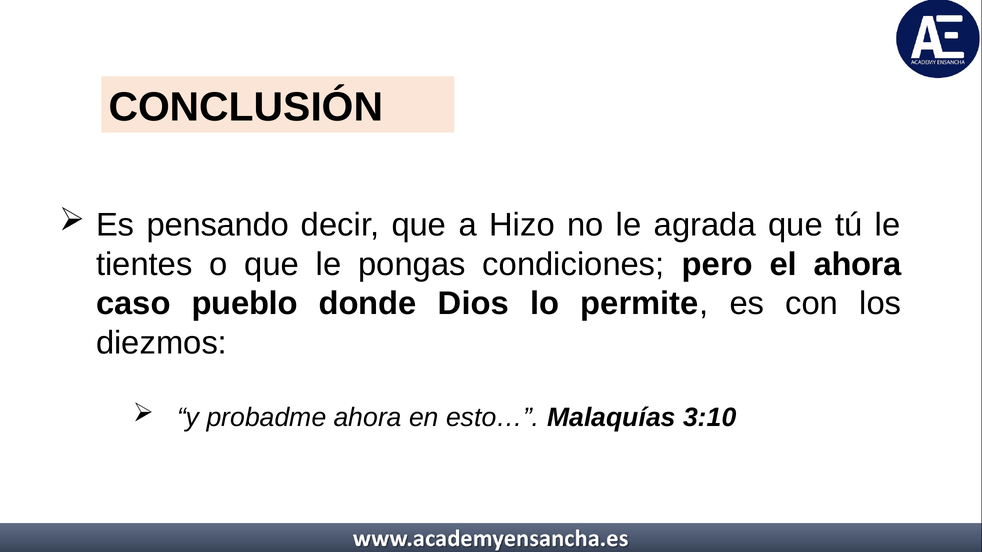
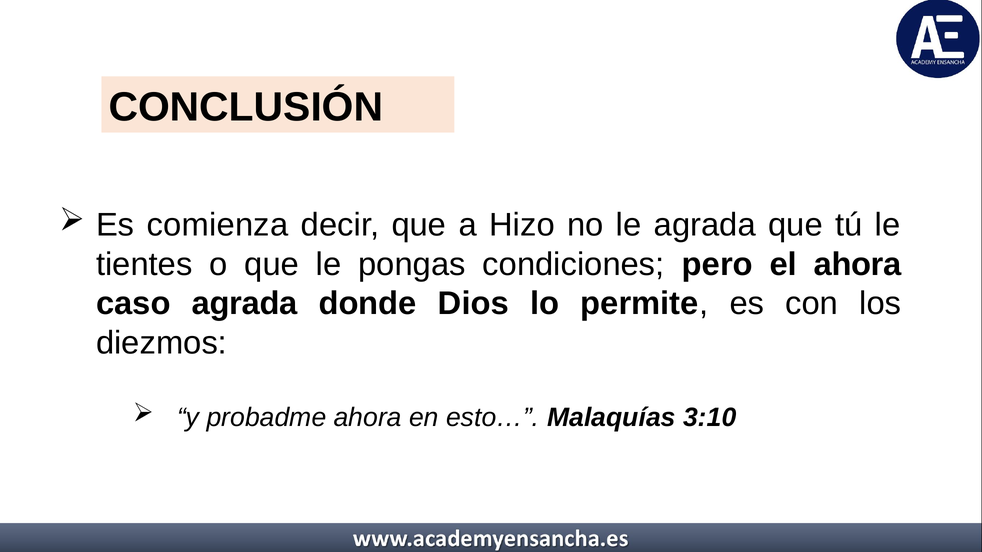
pensando: pensando -> comienza (217, 225)
caso pueblo: pueblo -> agrada (245, 304)
